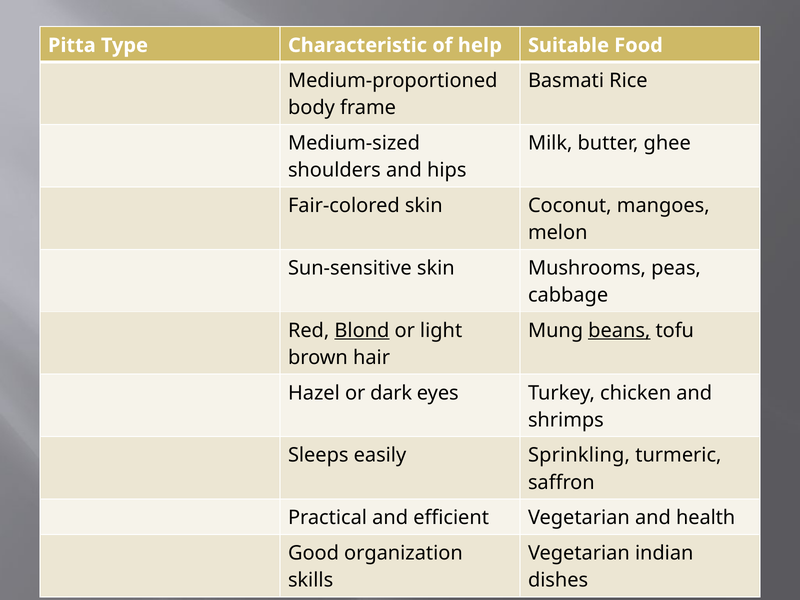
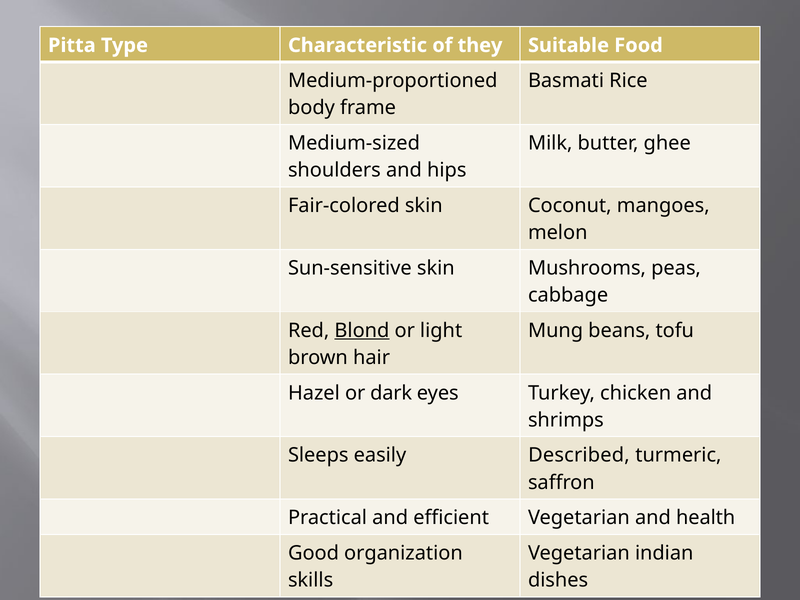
help: help -> they (480, 45)
beans underline: present -> none (619, 330)
Sprinkling: Sprinkling -> Described (579, 455)
